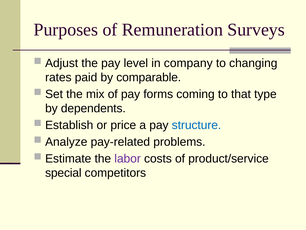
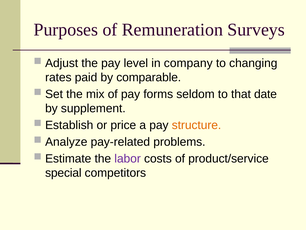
coming: coming -> seldom (195, 94)
type: type -> date (265, 94)
dependents: dependents -> supplement (93, 108)
structure colour: blue -> orange (197, 125)
